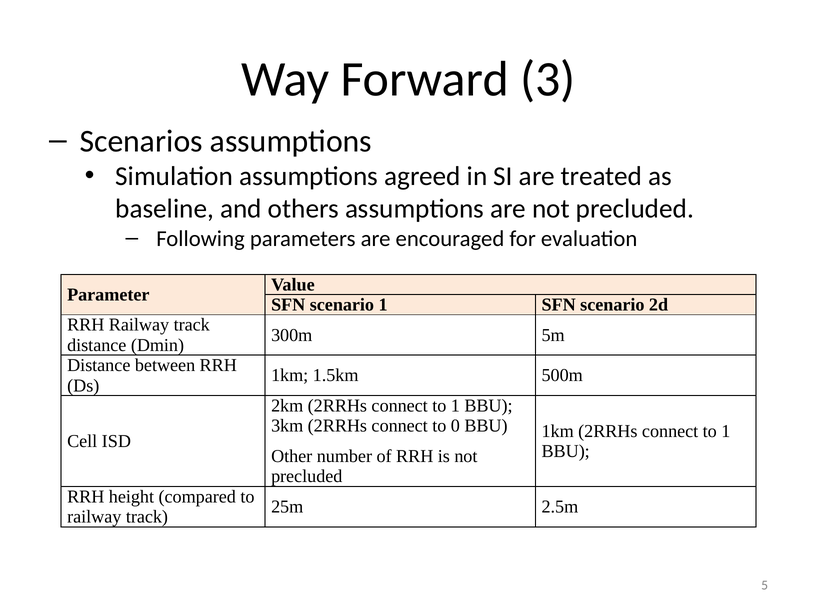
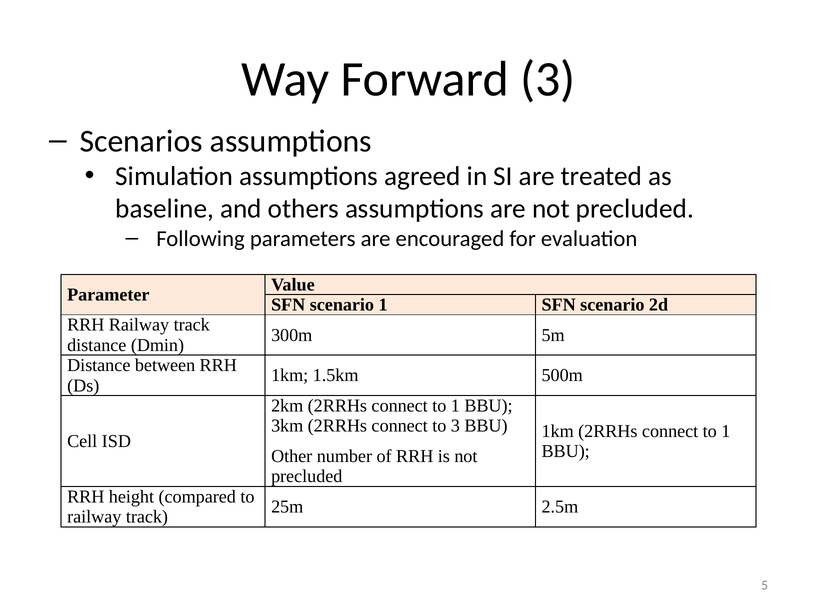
to 0: 0 -> 3 (455, 426)
